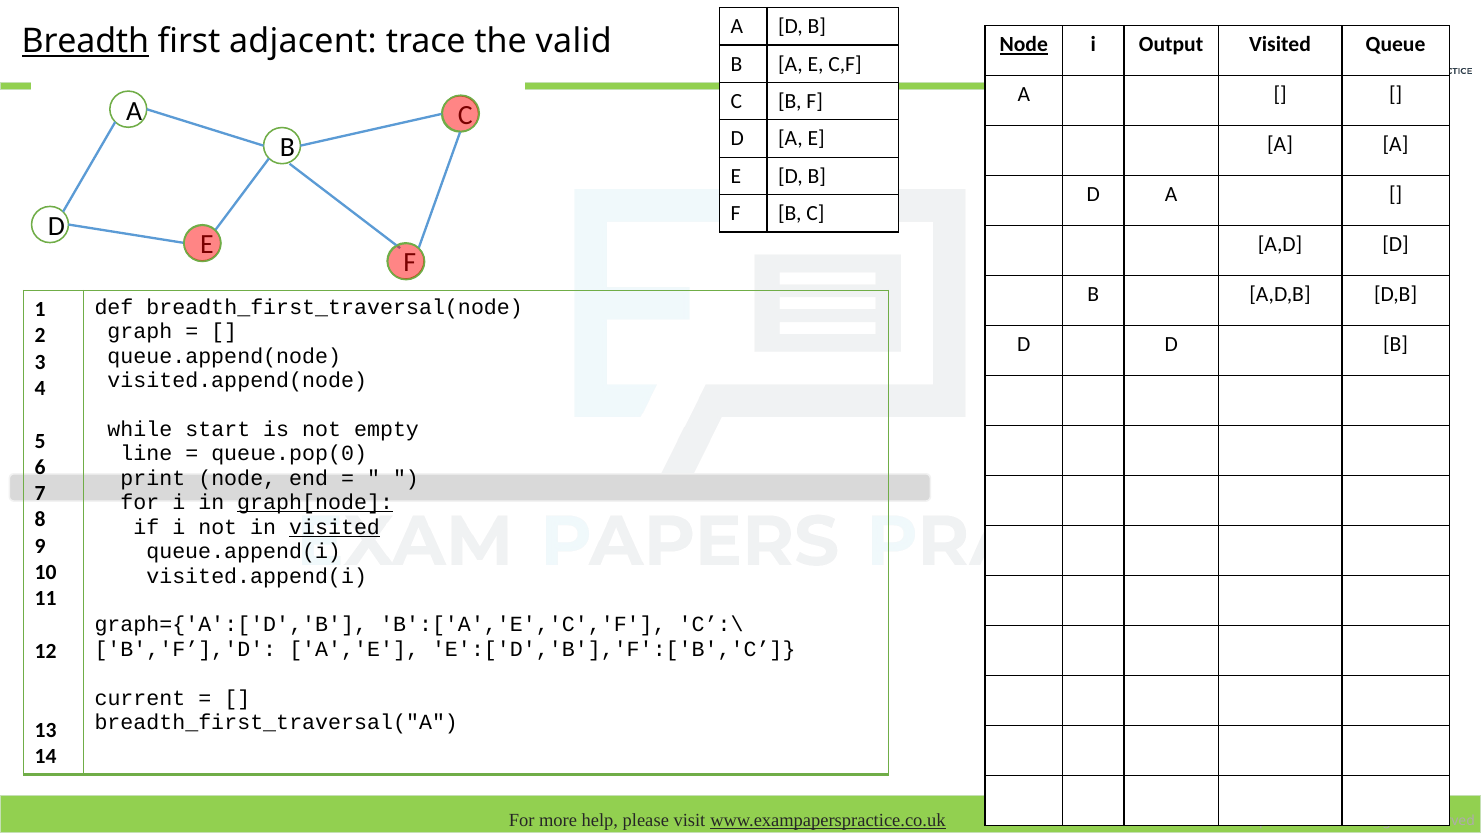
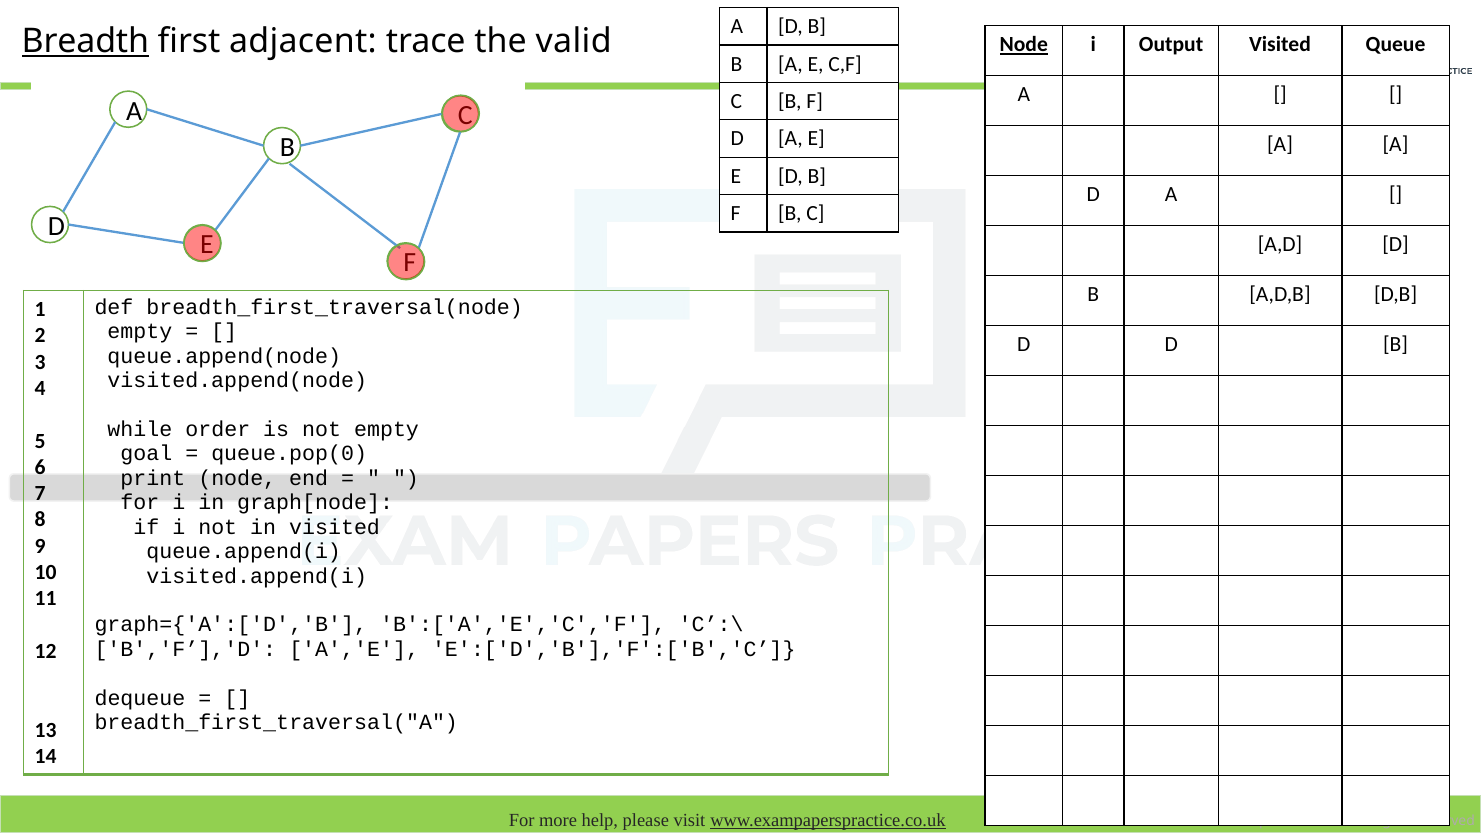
graph: graph -> empty (140, 331)
start: start -> order (218, 429)
line: line -> goal (146, 454)
graph[node underline: present -> none (315, 503)
visited underline: present -> none (335, 527)
current: current -> dequeue (140, 698)
